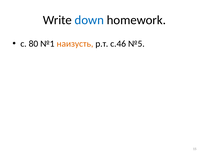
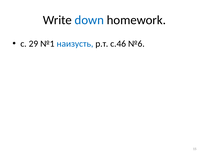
80: 80 -> 29 (33, 44)
наизусть colour: orange -> blue (75, 44)
№5: №5 -> №6 (136, 44)
